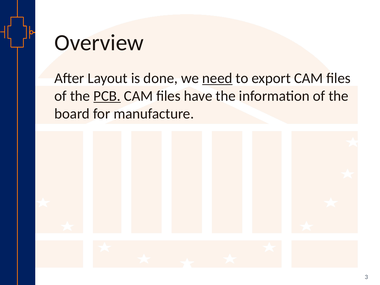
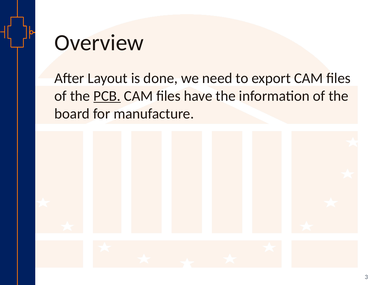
need underline: present -> none (217, 78)
